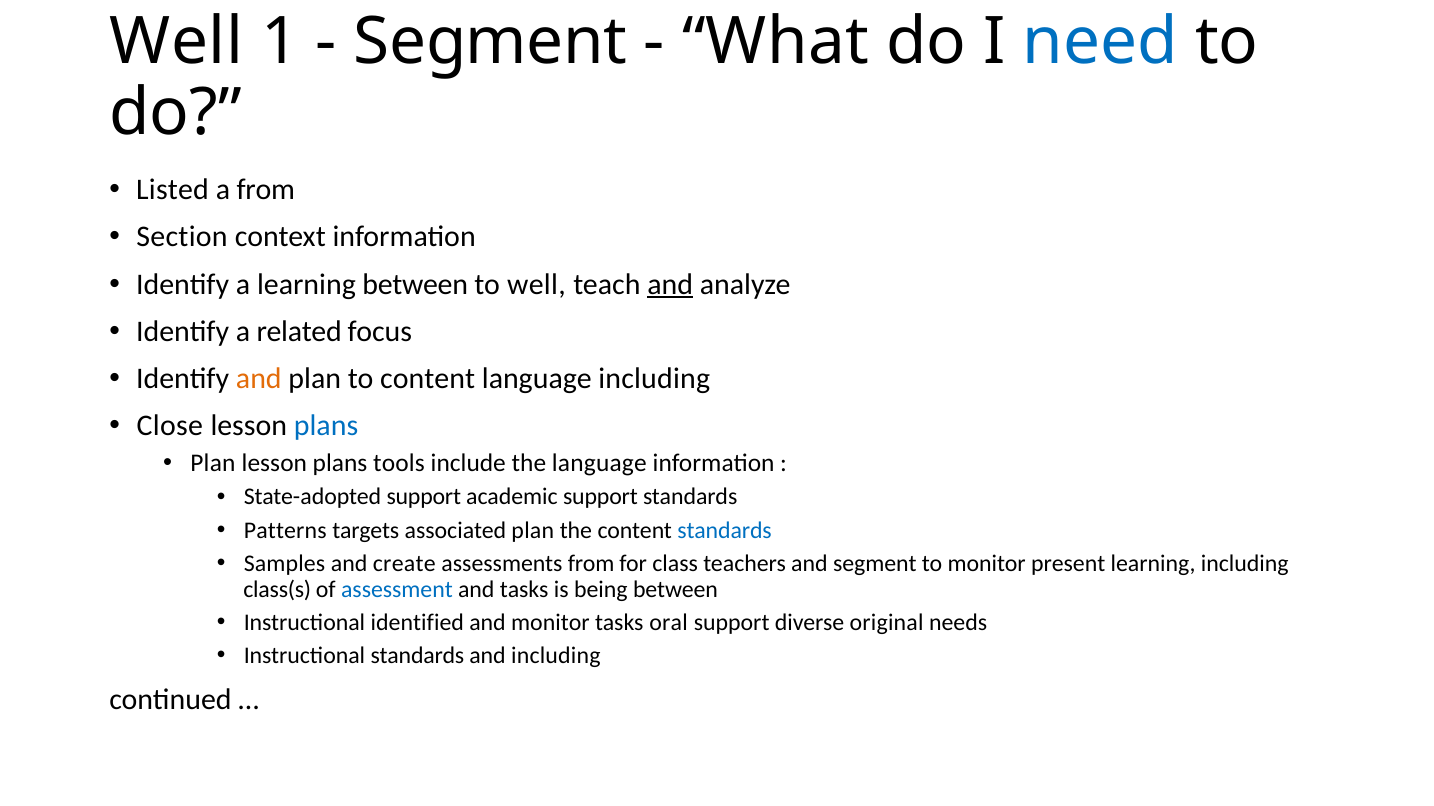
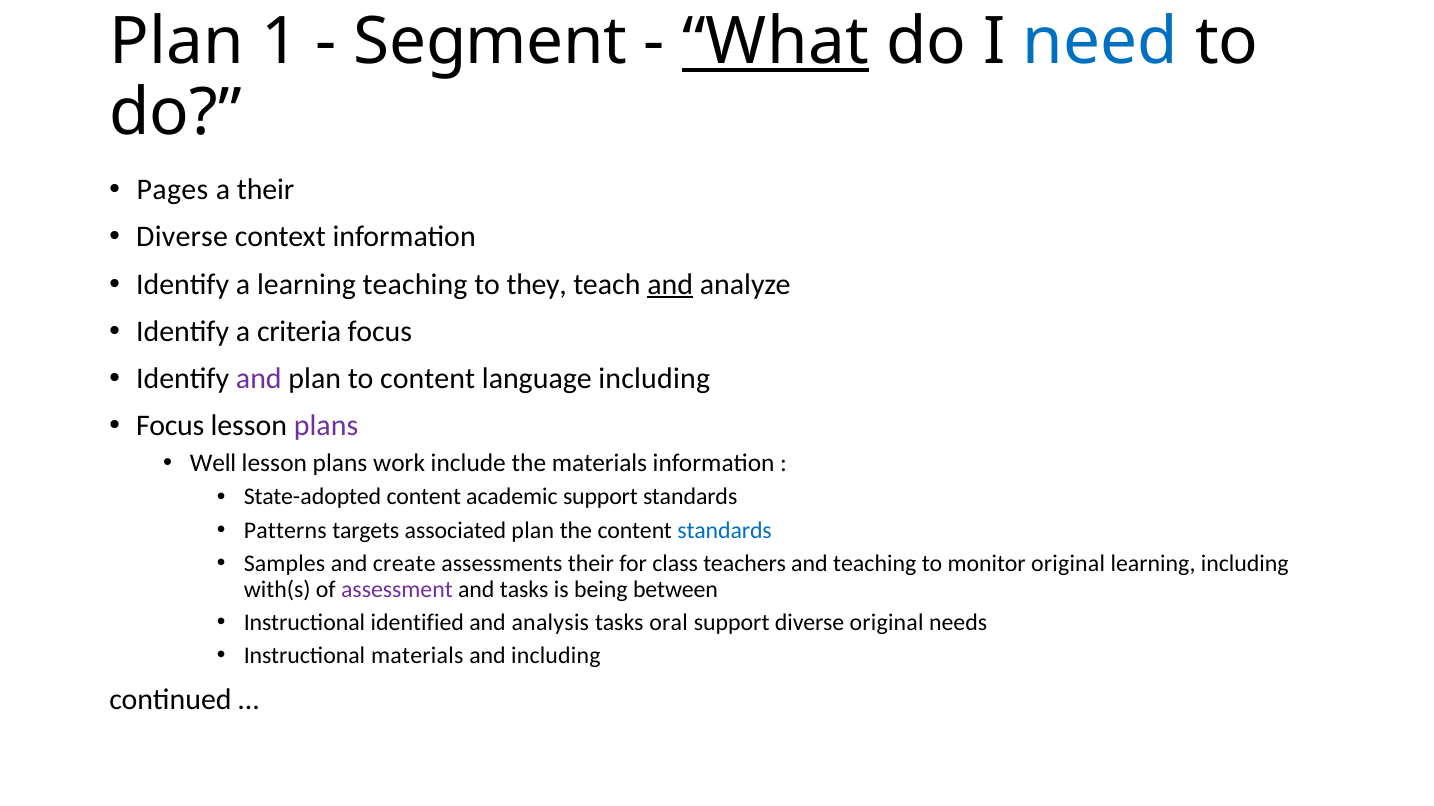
Well: Well -> Plan (177, 42)
What underline: none -> present (775, 42)
Listed: Listed -> Pages (173, 190)
a from: from -> their (266, 190)
Section: Section -> Diverse (182, 237)
learning between: between -> teaching (415, 284)
to well: well -> they (537, 284)
related: related -> criteria (299, 332)
and colour: orange -> purple (259, 379)
Close: Close -> Focus (170, 426)
plans colour: blue -> purple (326, 426)
Plan: Plan -> Well (213, 463)
tools: tools -> work (399, 463)
the language: language -> materials (599, 463)
State-adopted support: support -> content (424, 497)
assessments from: from -> their (591, 564)
and segment: segment -> teaching (875, 564)
monitor present: present -> original (1068, 564)
class(s: class(s -> with(s (277, 590)
assessment colour: blue -> purple (397, 590)
and monitor: monitor -> analysis (550, 623)
Instructional standards: standards -> materials (417, 656)
